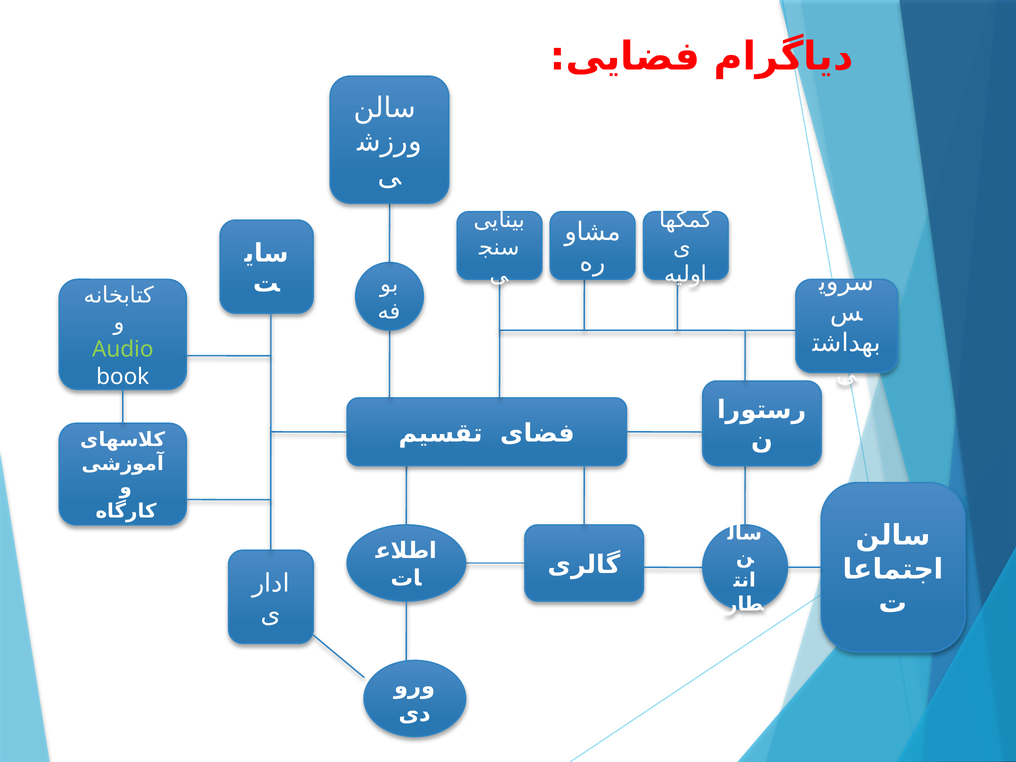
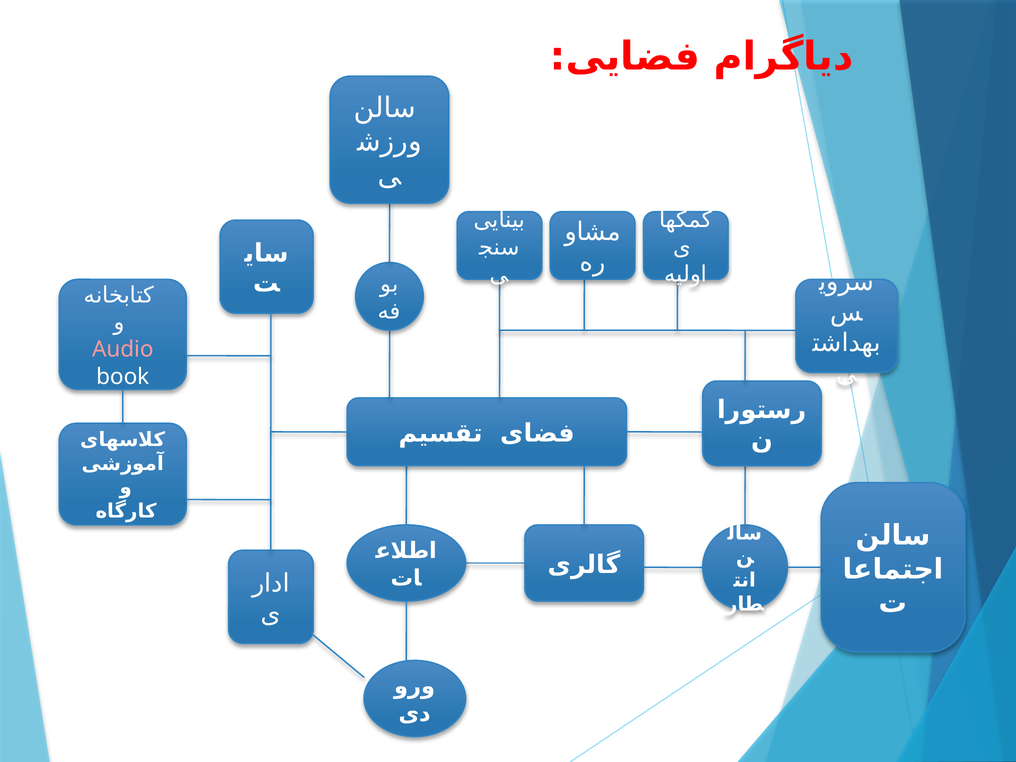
Audio colour: light green -> pink (123, 349)
